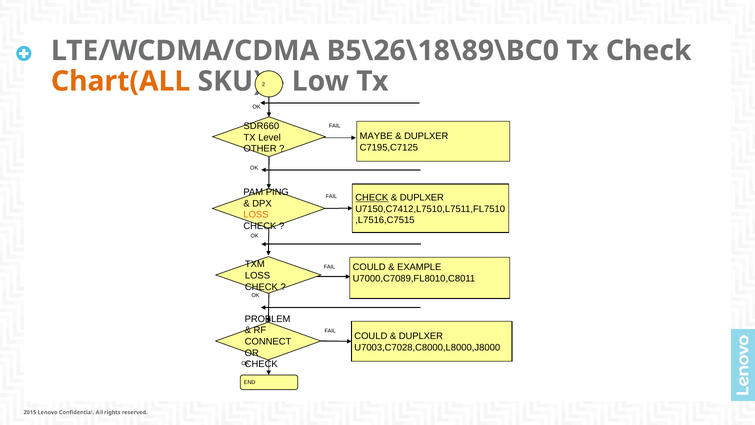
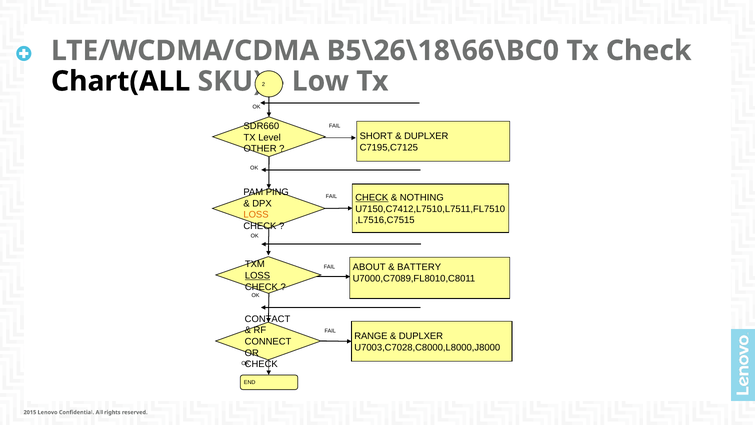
B5\26\18\89\BC0: B5\26\18\89\BC0 -> B5\26\18\66\BC0 (443, 51)
Chart(ALL colour: orange -> black (121, 81)
MAYBE: MAYBE -> SHORT (376, 136)
DUPLXER: DUPLXER -> NOTHING (422, 197)
COULD: COULD -> ABOUT (369, 267)
EXAMPLE: EXAMPLE -> BATTERY (419, 267)
LOSS underline: none -> present (257, 275)
PROBLEM: PROBLEM -> CONTACT (268, 319)
COULD: COULD -> RANGE (371, 336)
